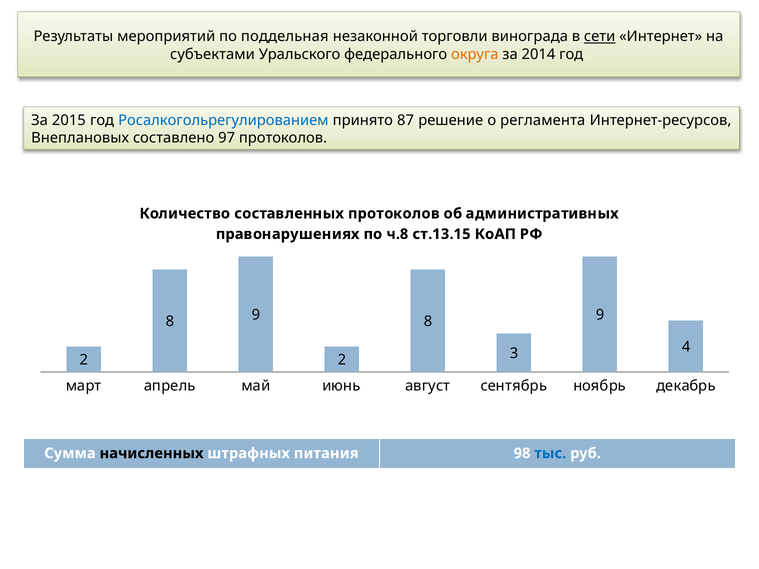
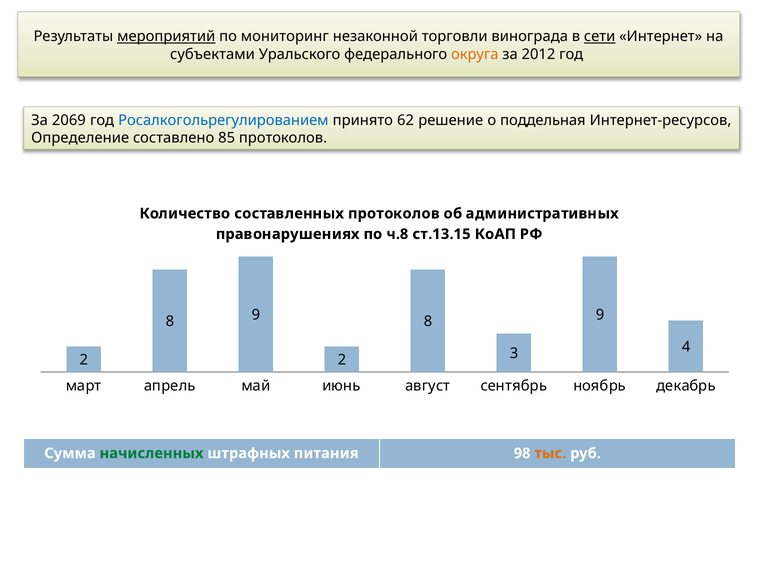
мероприятий underline: none -> present (166, 37)
поддельная: поддельная -> мониторинг (285, 37)
2014: 2014 -> 2012 (538, 54)
2015: 2015 -> 2069 (69, 120)
87: 87 -> 62 (406, 120)
регламента: регламента -> поддельная (543, 120)
Внеплановых: Внеплановых -> Определение (80, 138)
97: 97 -> 85 (227, 138)
начисленных colour: black -> green (152, 454)
тыс colour: blue -> orange (550, 454)
